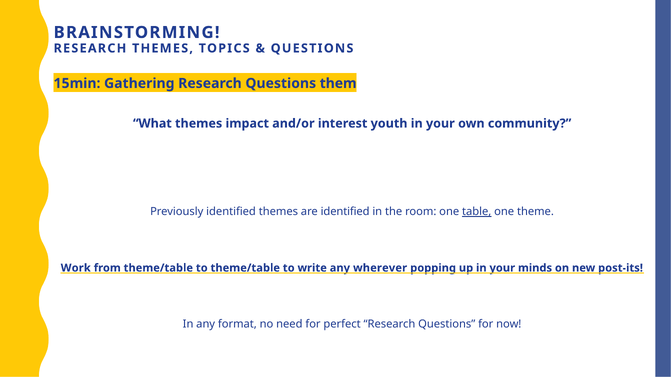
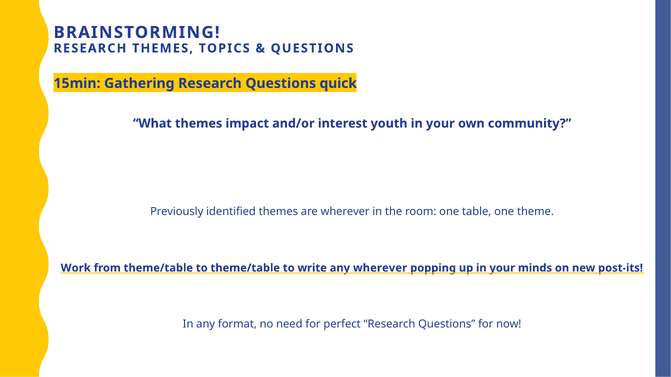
them: them -> quick (338, 83)
are identified: identified -> wherever (345, 212)
table underline: present -> none (477, 212)
